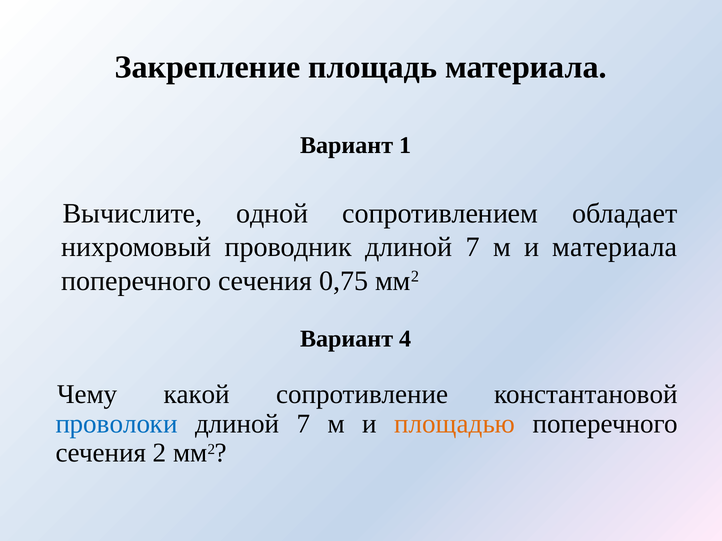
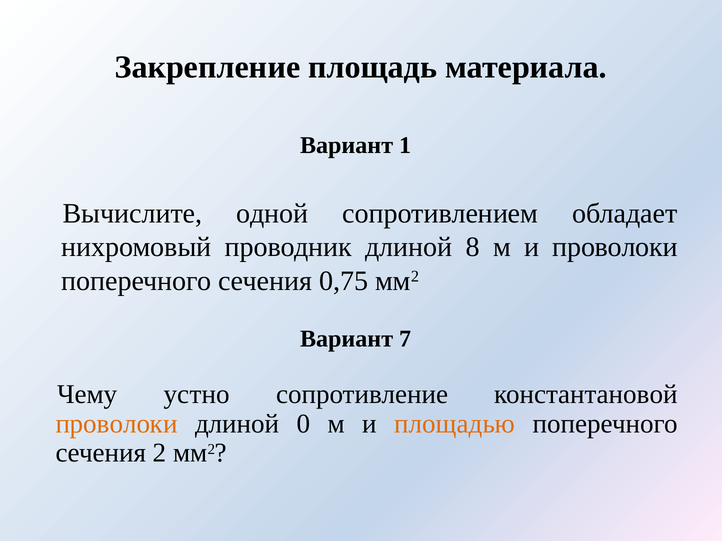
проводник длиной 7: 7 -> 8 (473, 247)
и материала: материала -> проволоки (615, 247)
4: 4 -> 7 (405, 339)
какой: какой -> устно (197, 395)
проволоки colour: blue -> orange (117, 424)
7: 7 -> 0 (304, 424)
